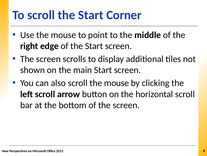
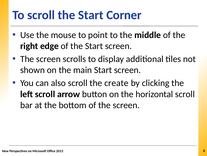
scroll the mouse: mouse -> create (116, 83)
